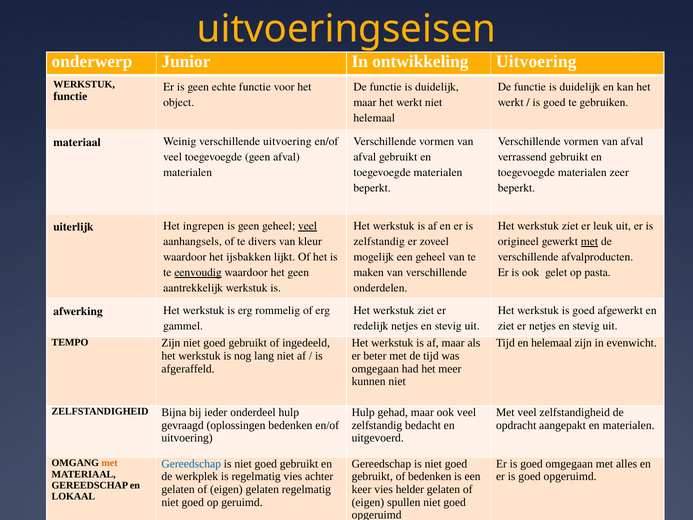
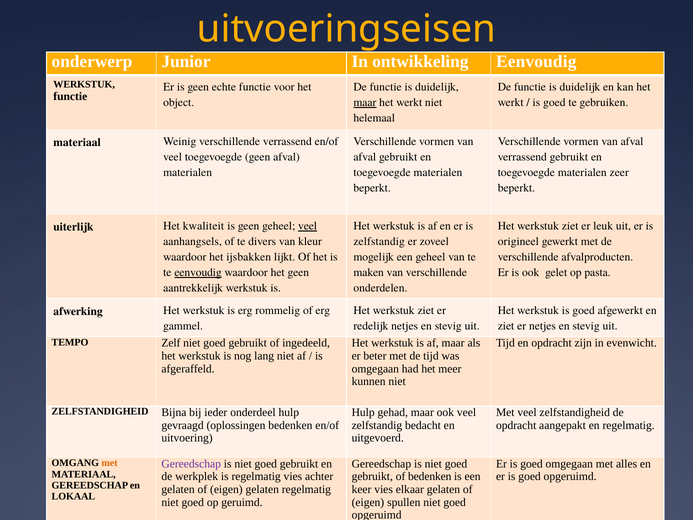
ontwikkeling Uitvoering: Uitvoering -> Eenvoudig (536, 62)
maar underline: none -> present (365, 102)
verschillende uitvoering: uitvoering -> verrassend (287, 142)
ingrepen: ingrepen -> kwaliteit (204, 226)
met underline: present -> none (590, 241)
TEMPO Zijn: Zijn -> Zelf (171, 343)
en helemaal: helemaal -> opdracht (552, 343)
en materialen: materialen -> regelmatig (629, 425)
Gereedschap colour: blue -> purple (191, 464)
helder: helder -> elkaar (410, 489)
